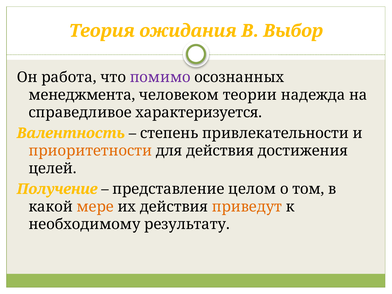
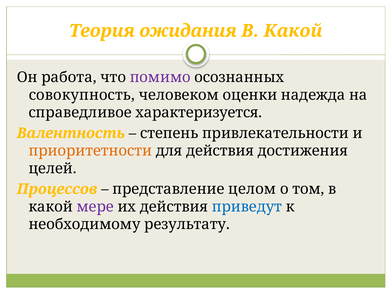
ожидания В Выбор: Выбор -> Какой (293, 31)
менеджмента: менеджмента -> совокупность (82, 95)
теории: теории -> оценки (250, 95)
Получение: Получение -> Процессов (57, 189)
мере colour: orange -> purple (95, 207)
приведут colour: orange -> blue (247, 207)
